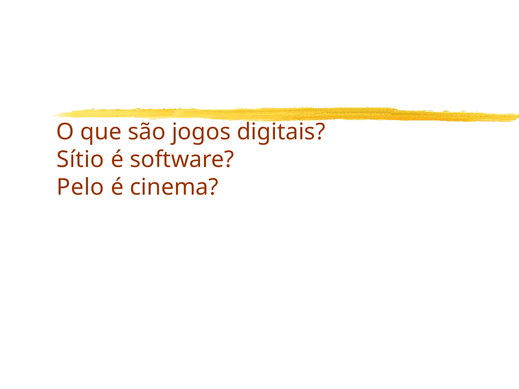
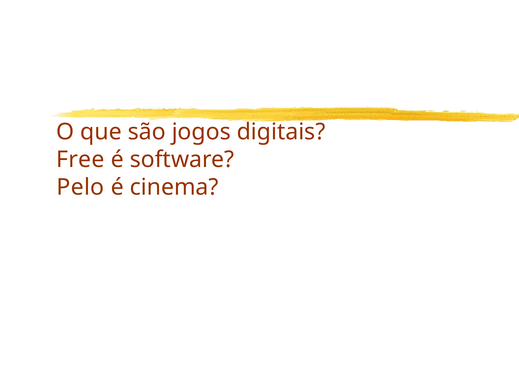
Sítio: Sítio -> Free (80, 160)
